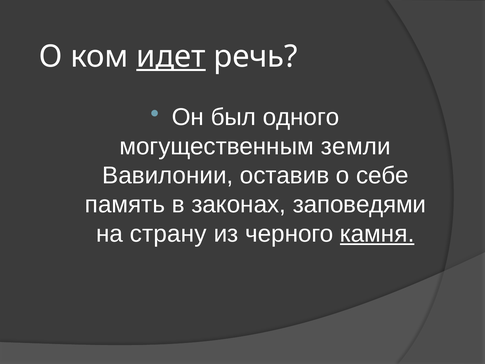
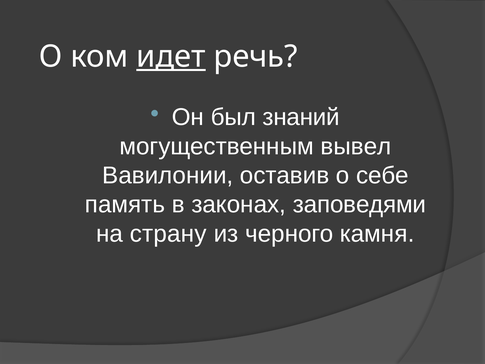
одного: одного -> знаний (301, 117)
земли: земли -> вывел (356, 146)
камня underline: present -> none (377, 234)
